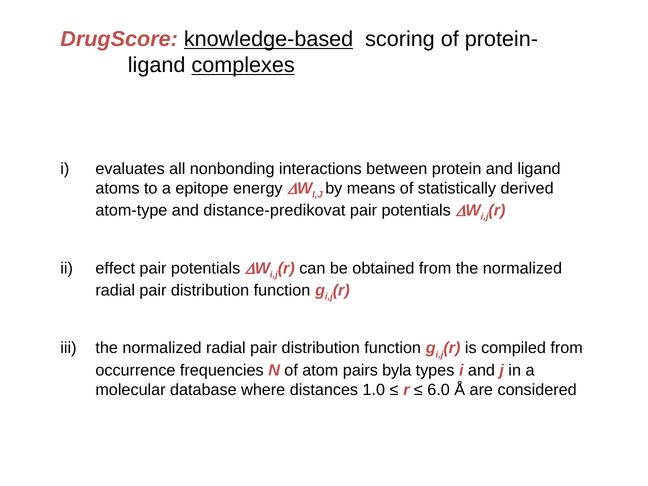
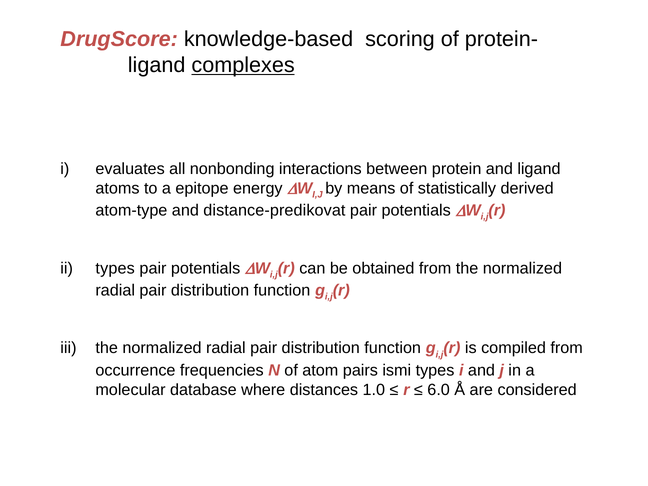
knowledge-based underline: present -> none (269, 39)
effect: effect -> types (115, 268)
byla: byla -> ismi (397, 370)
